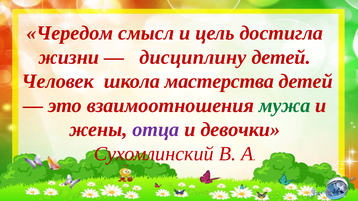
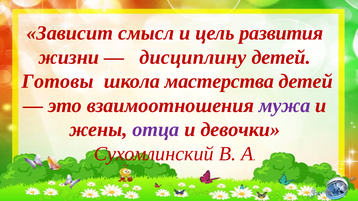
Чередом: Чередом -> Зависит (70, 33)
достигла: достигла -> развития (281, 33)
Человек: Человек -> Готовы (58, 82)
мужа colour: green -> purple (285, 106)
